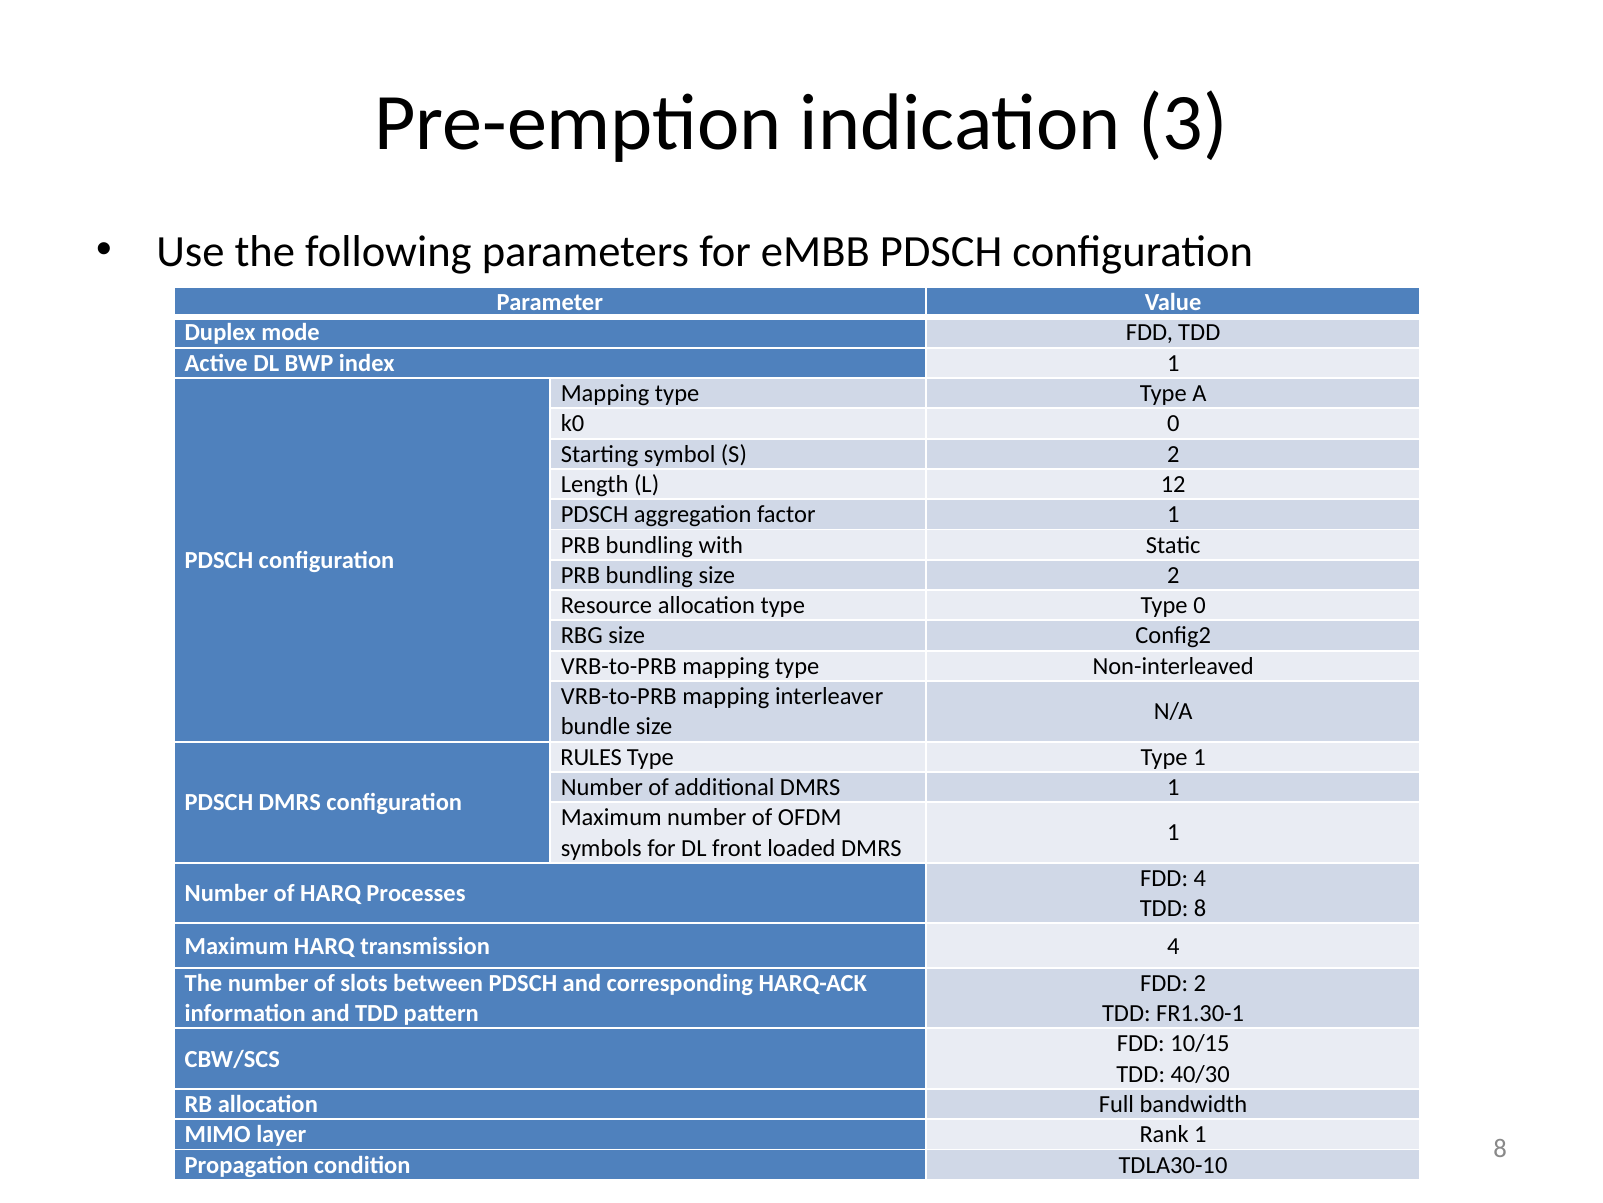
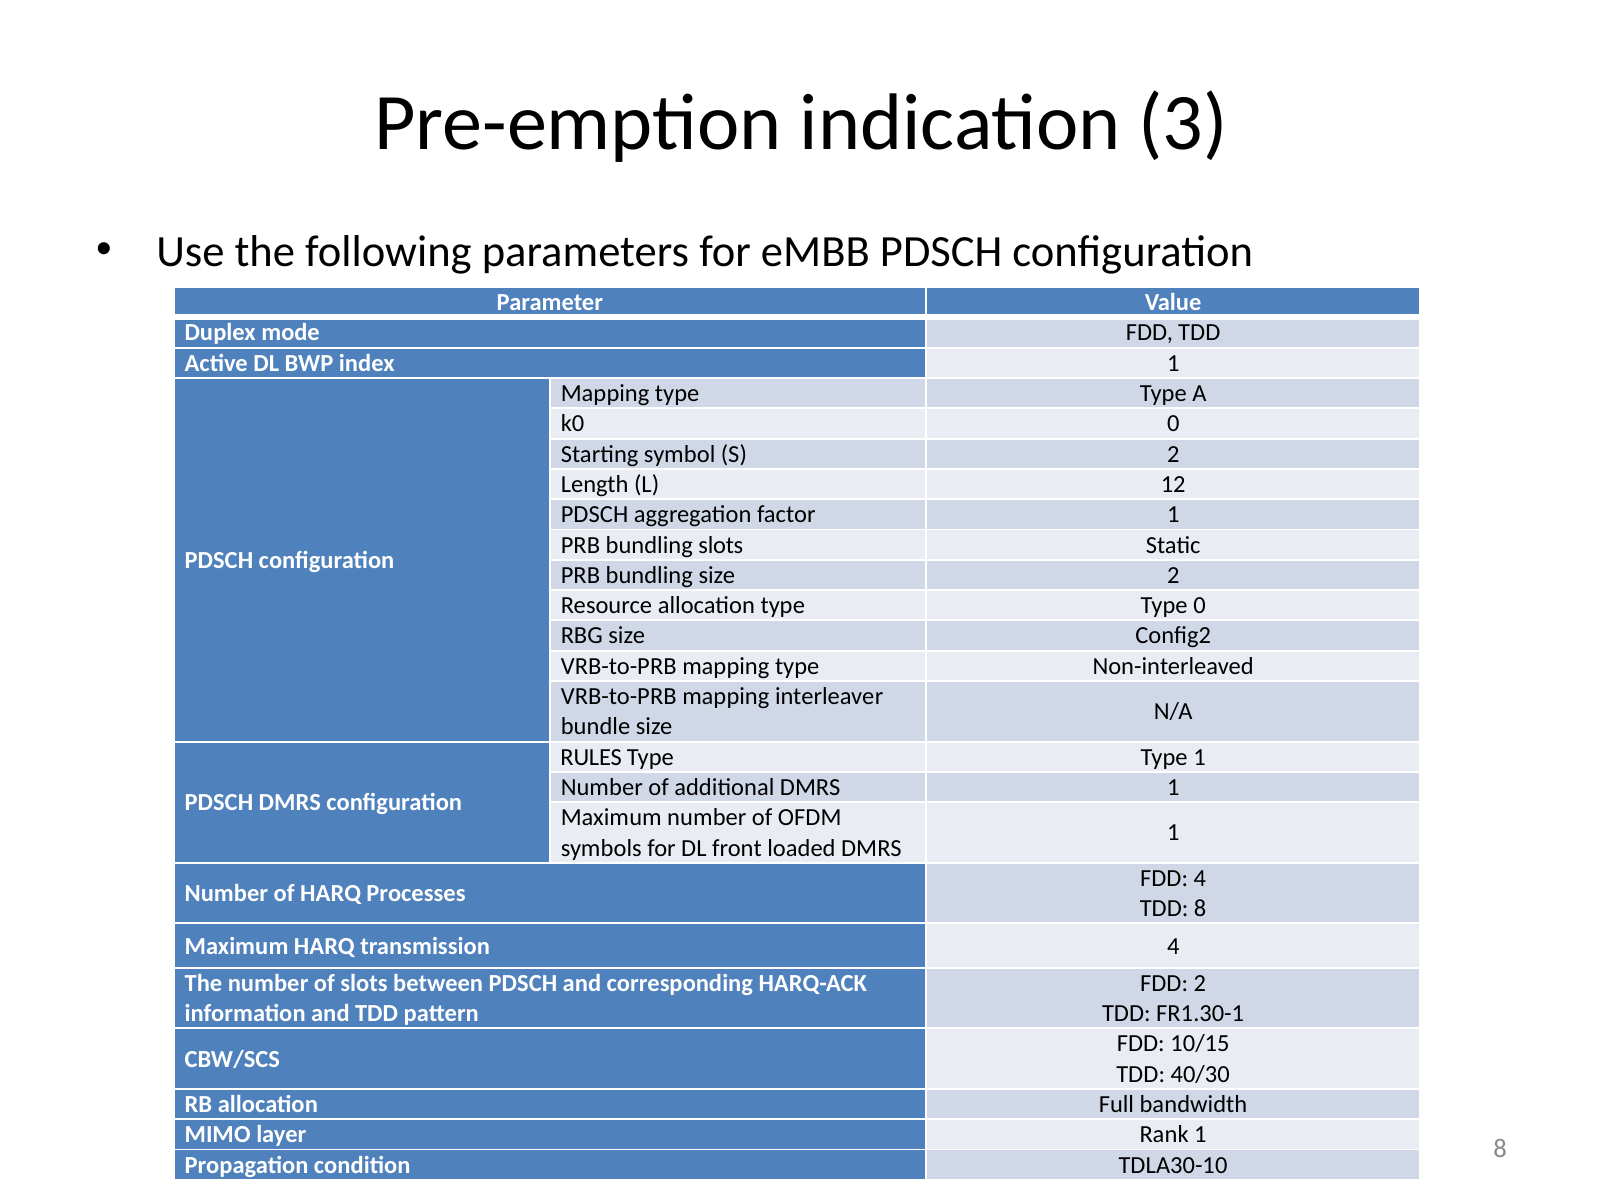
bundling with: with -> slots (721, 545)
